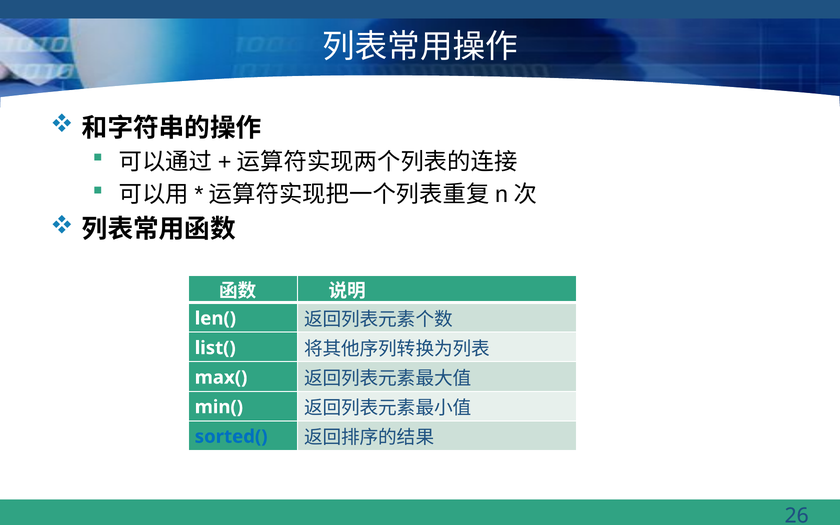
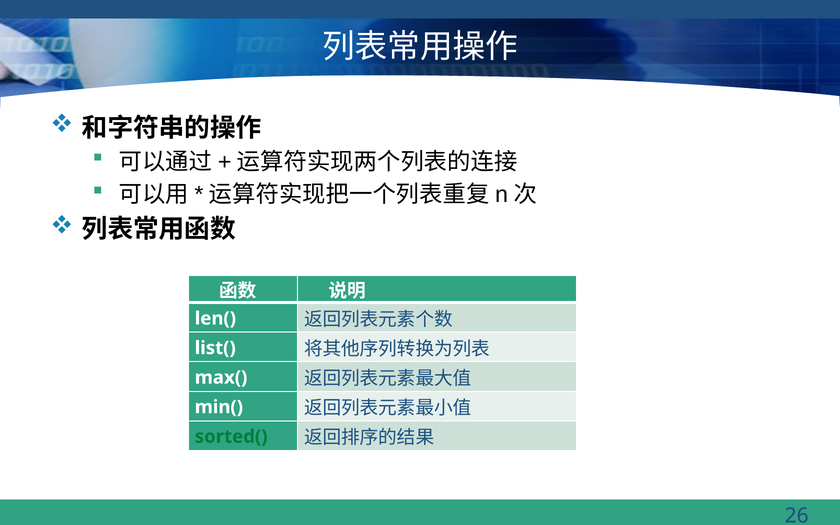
sorted( colour: blue -> green (231, 437)
